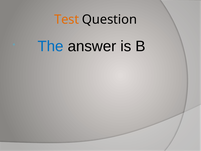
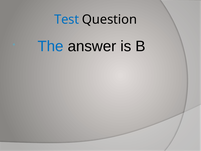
Test colour: orange -> blue (67, 19)
